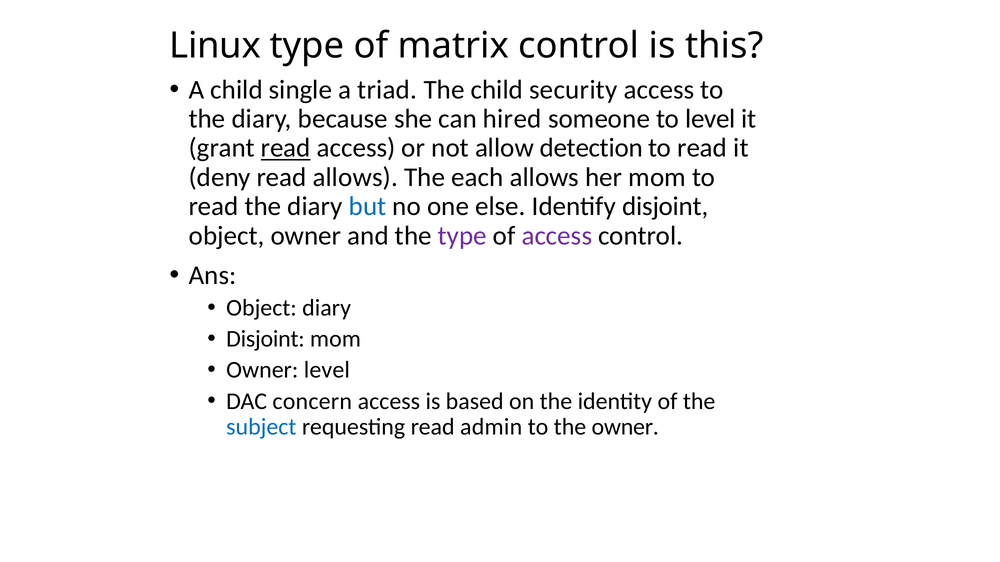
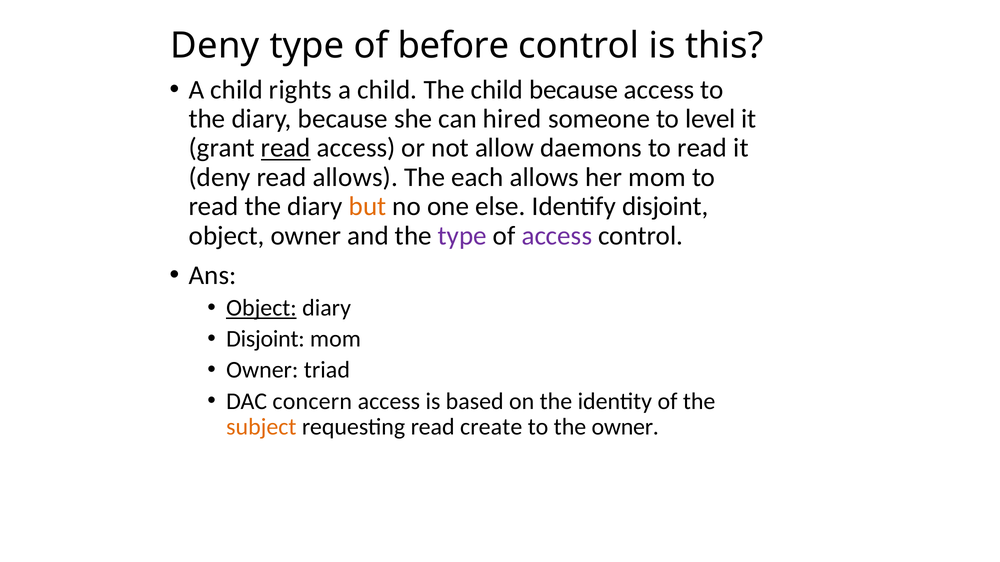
Linux: Linux -> Deny (215, 46)
matrix: matrix -> before (453, 46)
single: single -> rights (300, 90)
triad: triad -> child (387, 90)
child security: security -> because (574, 90)
detection: detection -> daemons (591, 148)
but colour: blue -> orange (368, 207)
Object underline: none -> present (261, 308)
Owner level: level -> triad (327, 370)
subject colour: blue -> orange (261, 427)
admin: admin -> create (491, 427)
